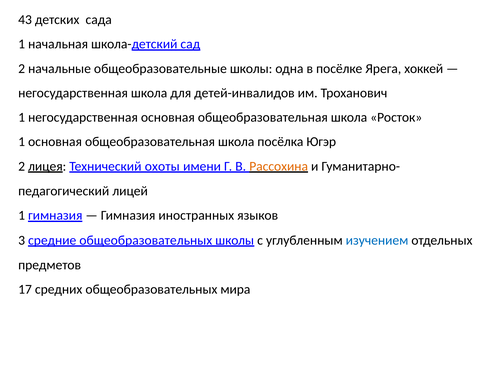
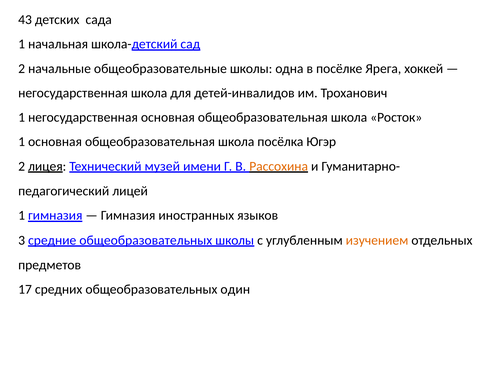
охоты: охоты -> музей (162, 166)
изучением colour: blue -> orange (377, 240)
мира: мира -> один (235, 289)
